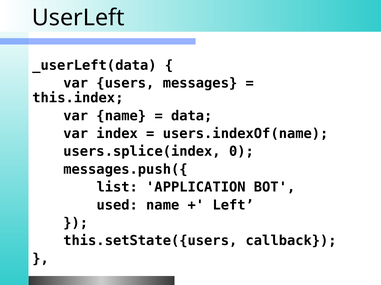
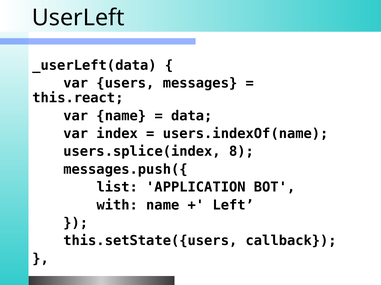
this.index: this.index -> this.react (78, 98)
0: 0 -> 8 (241, 152)
used: used -> with (117, 206)
